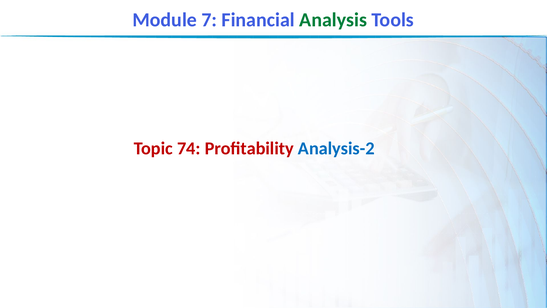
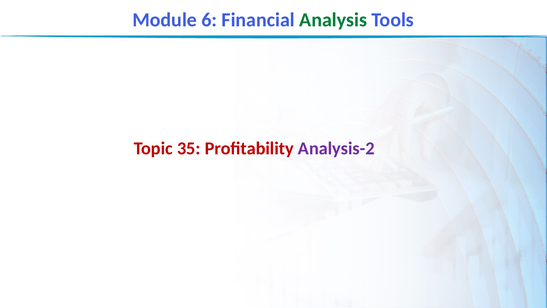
7: 7 -> 6 (209, 20)
74: 74 -> 35 (189, 148)
Analysis-2 colour: blue -> purple (336, 148)
